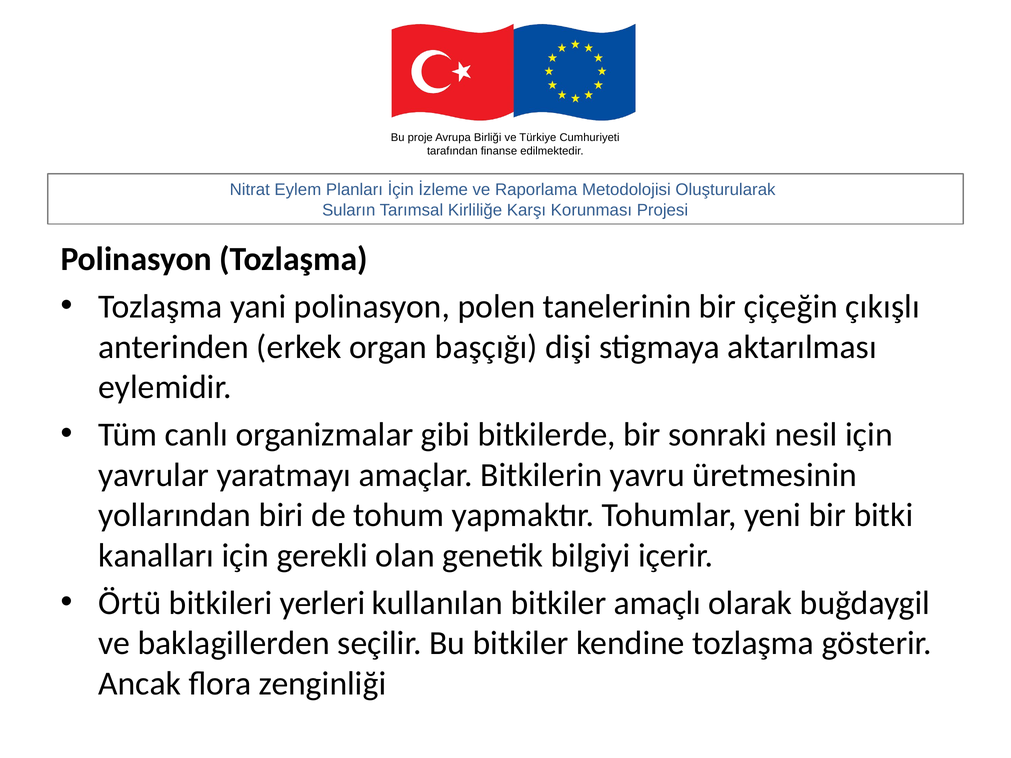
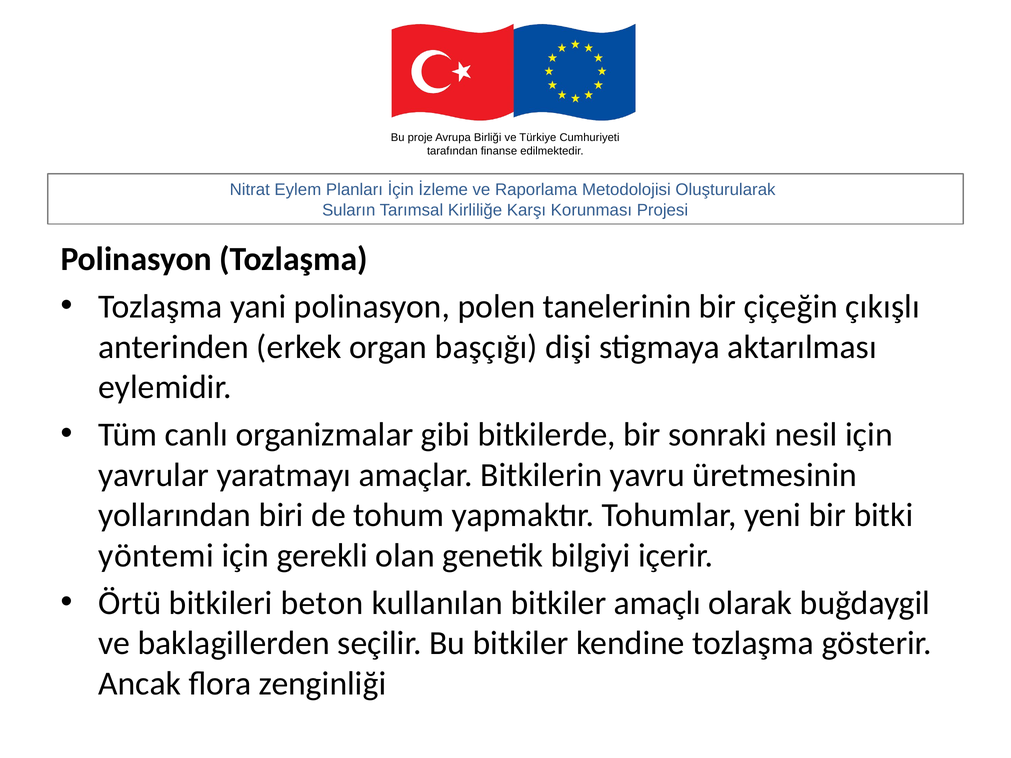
kanalları: kanalları -> yöntemi (156, 556)
yerleri: yerleri -> beton (322, 603)
